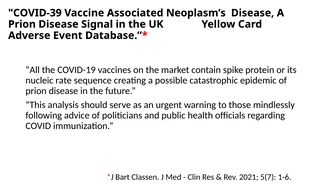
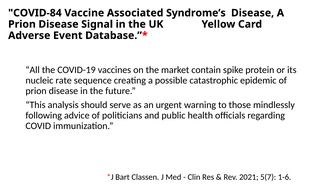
COVID-39: COVID-39 -> COVID-84 (35, 13)
Neoplasm’s: Neoplasm’s -> Syndrome’s (196, 13)
